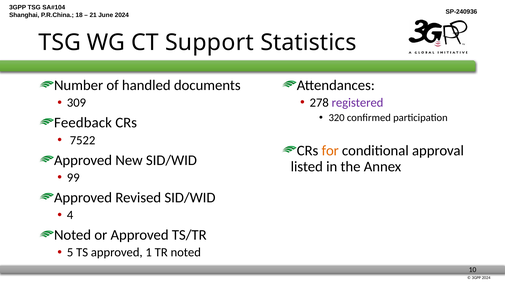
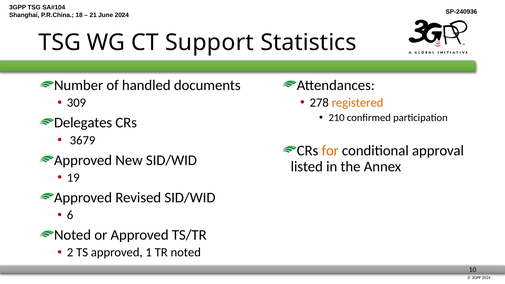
registered colour: purple -> orange (358, 103)
320: 320 -> 210 (337, 118)
Feedback: Feedback -> Delegates (83, 123)
7522: 7522 -> 3679 (83, 140)
99: 99 -> 19 (73, 178)
4: 4 -> 6 (70, 215)
5: 5 -> 2 (70, 253)
